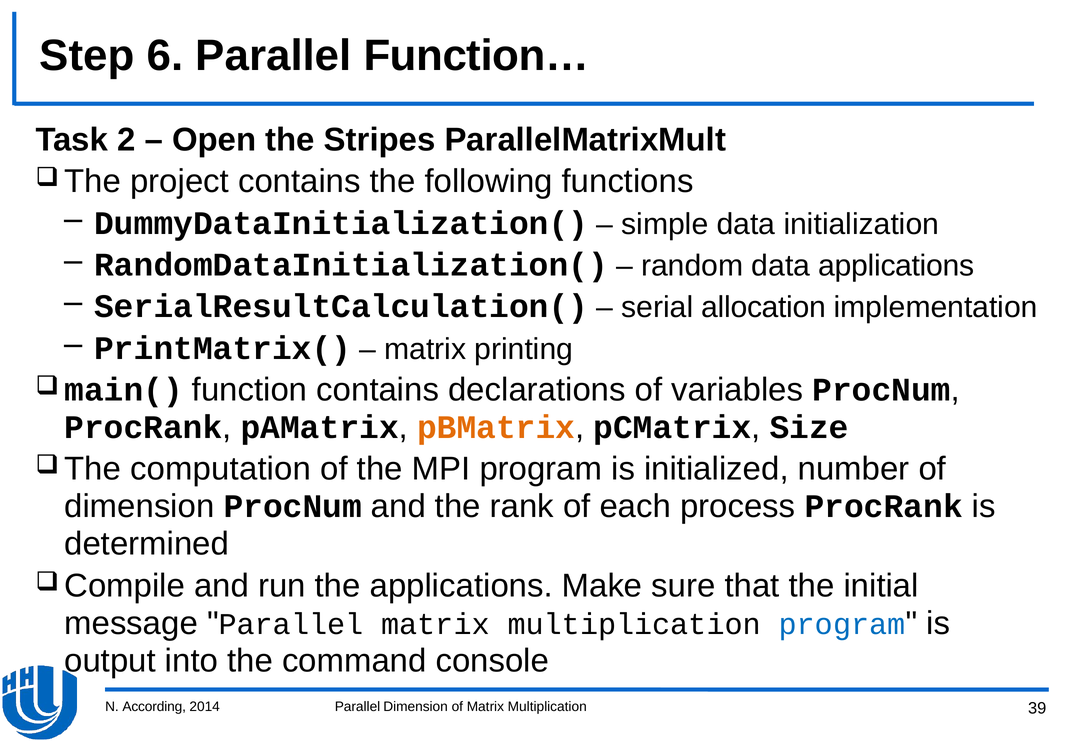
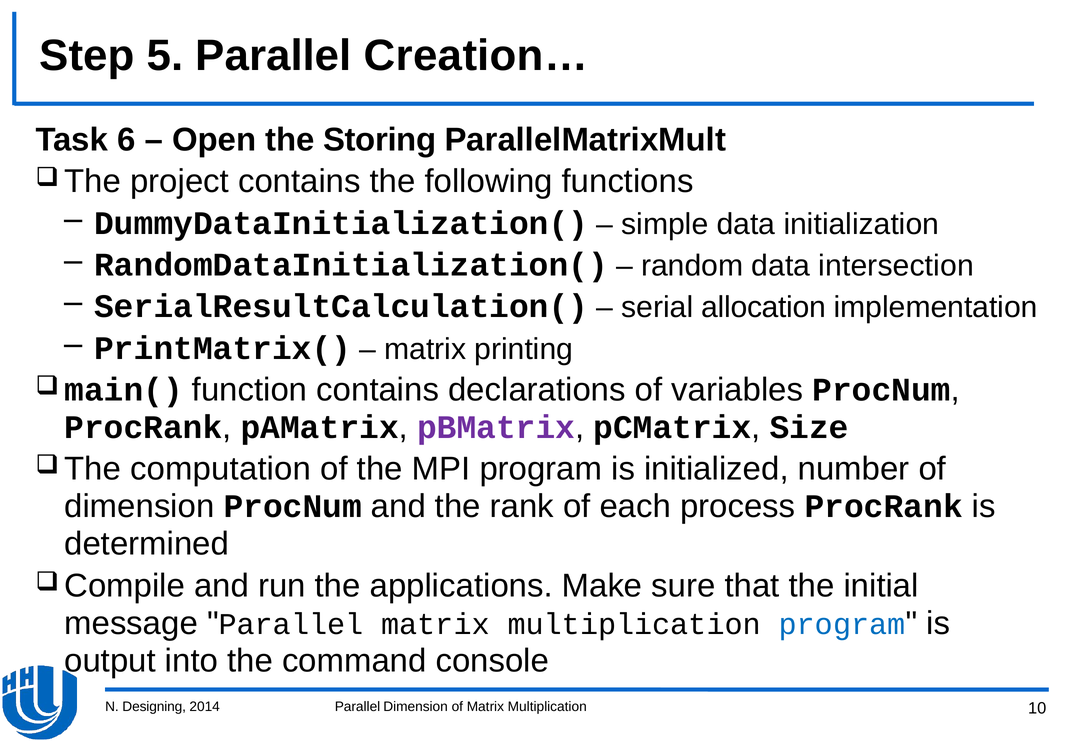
6: 6 -> 5 (165, 56)
Function…: Function… -> Creation… (476, 56)
2: 2 -> 6 (126, 140)
Stripes: Stripes -> Storing (380, 140)
data applications: applications -> intersection (896, 266)
pBMatrix colour: orange -> purple (496, 427)
According: According -> Designing (154, 706)
39: 39 -> 10 (1037, 708)
